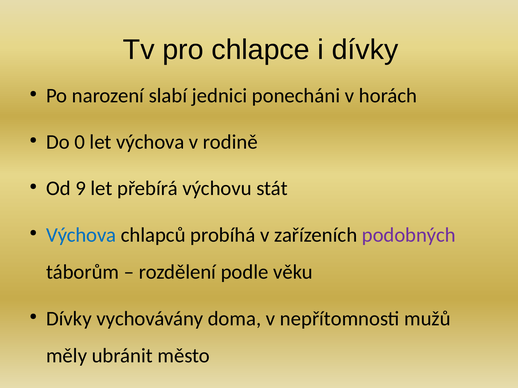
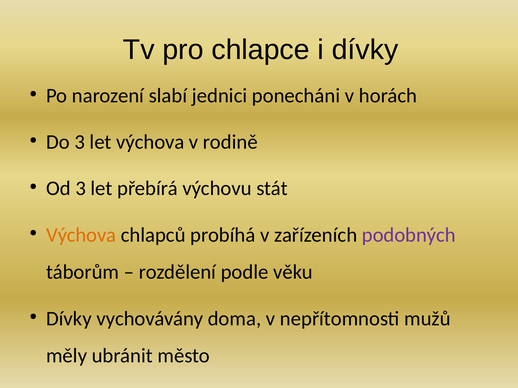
Do 0: 0 -> 3 (80, 142)
Od 9: 9 -> 3 (81, 189)
Výchova colour: blue -> orange (81, 235)
